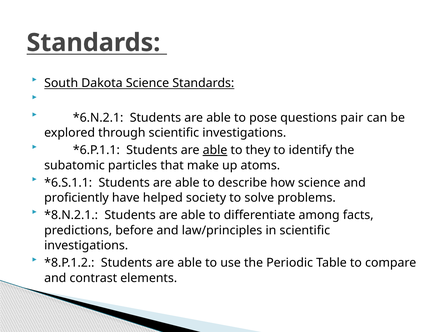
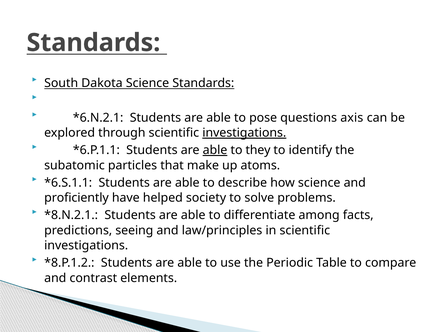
pair: pair -> axis (352, 118)
investigations underline: none -> present (244, 133)
before: before -> seeing (134, 230)
